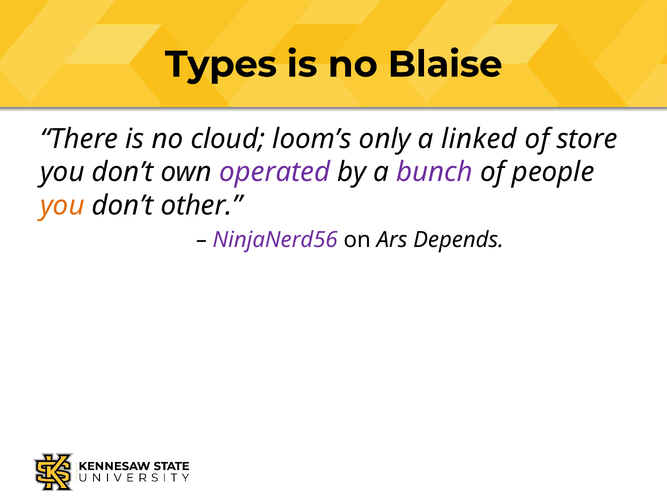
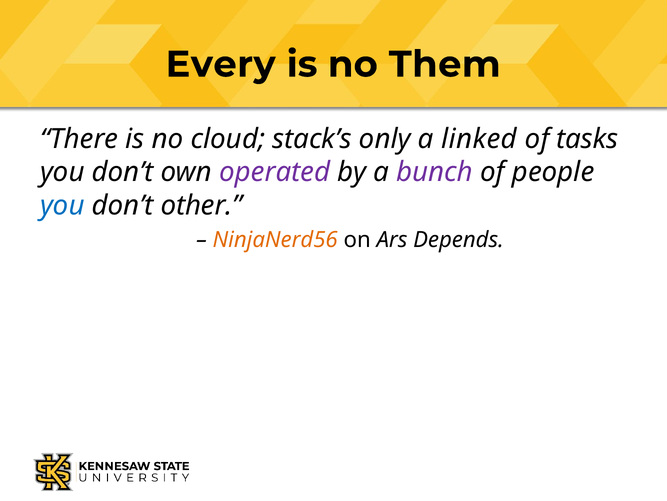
Types: Types -> Every (221, 64)
Blaise: Blaise -> Them (445, 64)
loom’s: loom’s -> stack’s (312, 139)
store: store -> tasks (587, 139)
you colour: orange -> blue (62, 205)
NinjaNerd56 colour: purple -> orange (275, 239)
